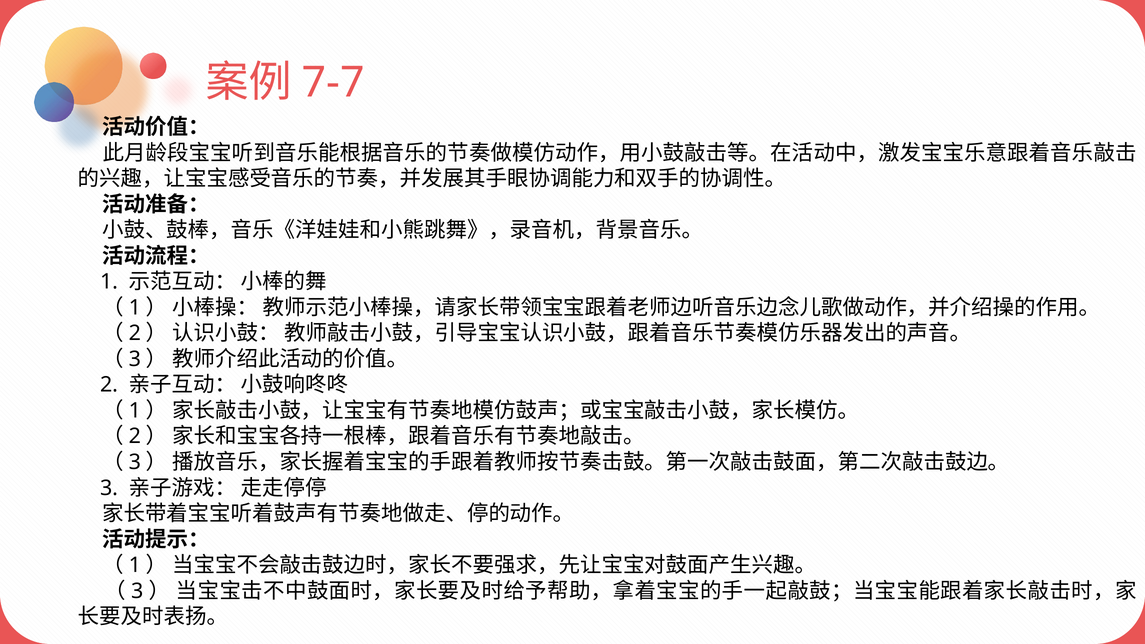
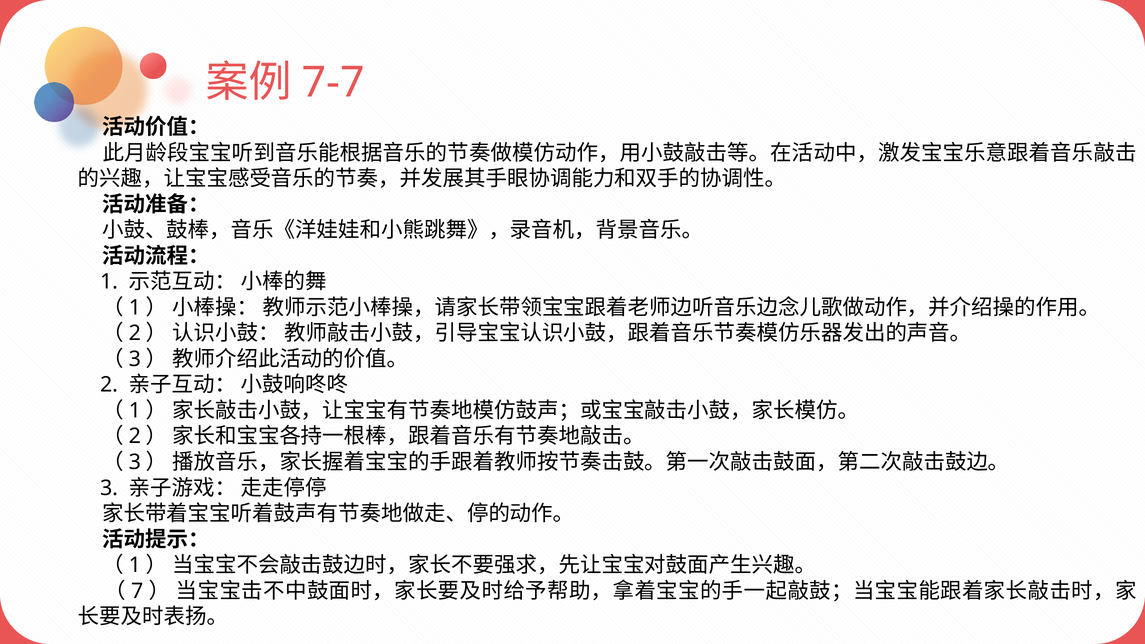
3: 3 -> 7 (137, 591)
